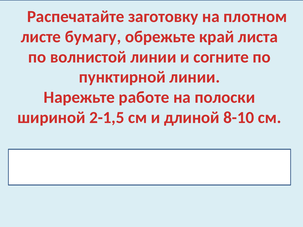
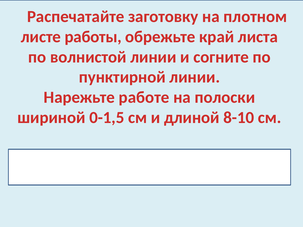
бумагу: бумагу -> работы (93, 37)
2-1,5: 2-1,5 -> 0-1,5 (107, 118)
